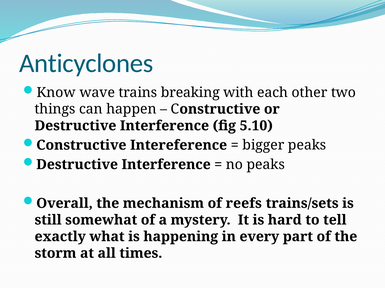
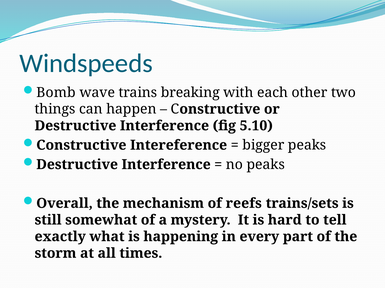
Anticyclones: Anticyclones -> Windspeeds (86, 64)
Know: Know -> Bomb (56, 93)
